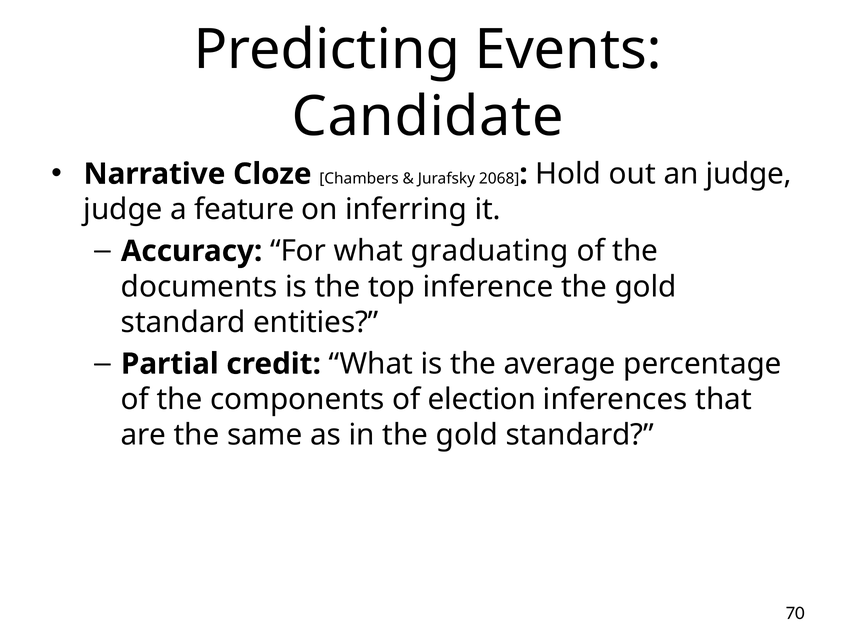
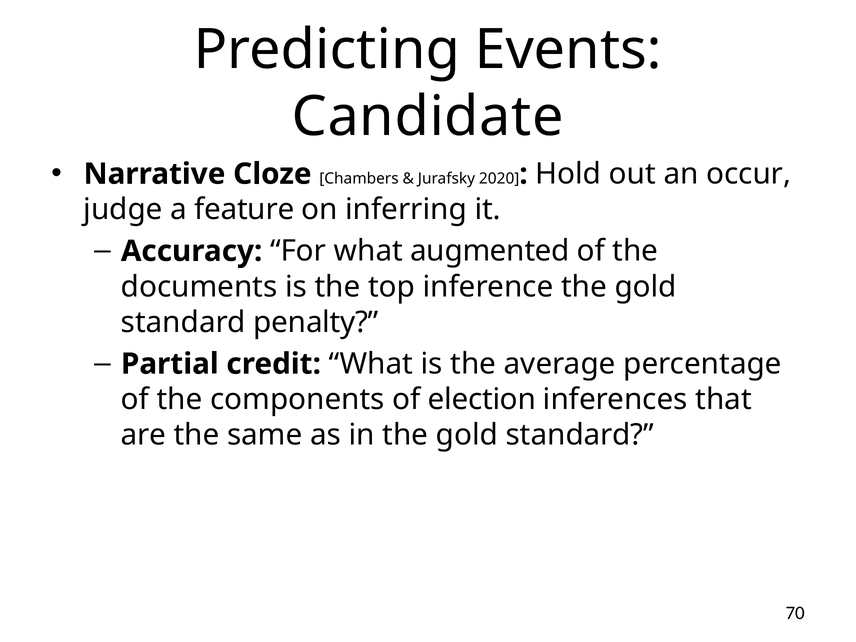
2068: 2068 -> 2020 (499, 179)
an judge: judge -> occur (749, 174)
graduating: graduating -> augmented (490, 251)
entities: entities -> penalty (316, 322)
